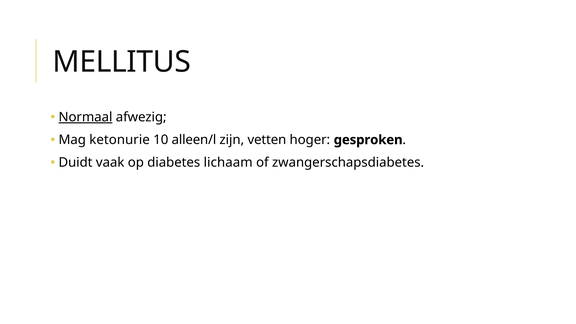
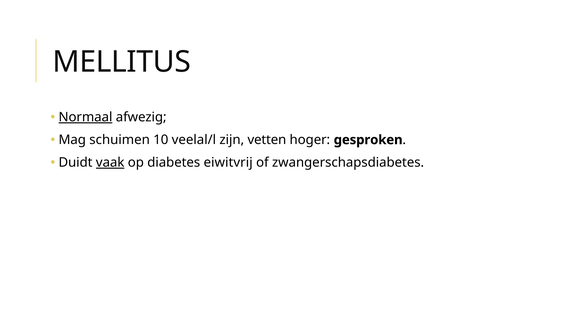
ketonurie: ketonurie -> schuimen (120, 140)
alleen/l: alleen/l -> veelal/l (194, 140)
vaak underline: none -> present (110, 163)
lichaam: lichaam -> eiwitvrij (228, 163)
